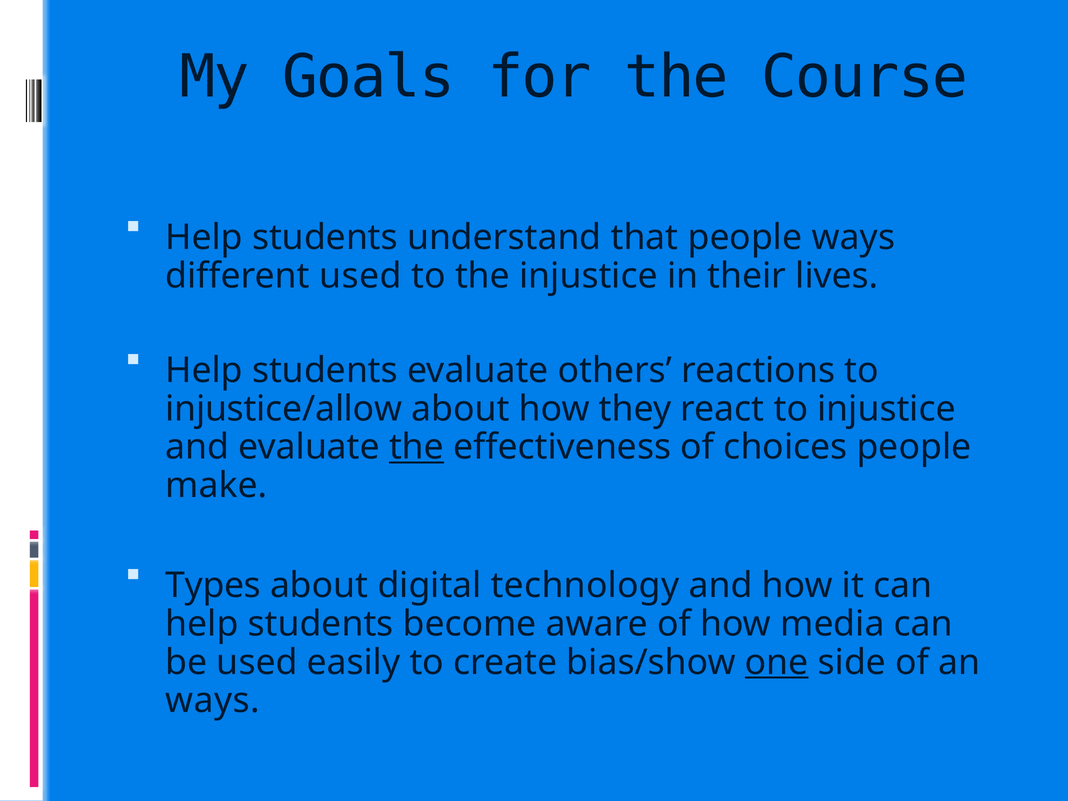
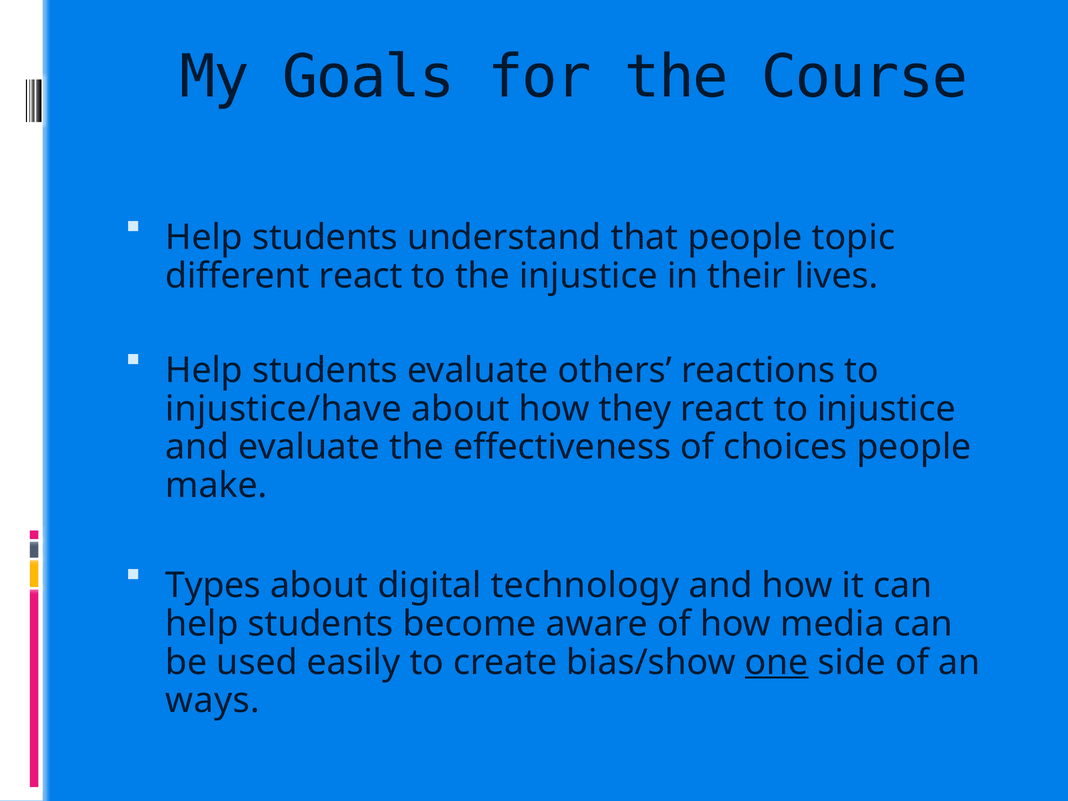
people ways: ways -> topic (853, 237)
different used: used -> react (361, 276)
injustice/allow: injustice/allow -> injustice/have (284, 409)
the underline: present -> none (417, 447)
